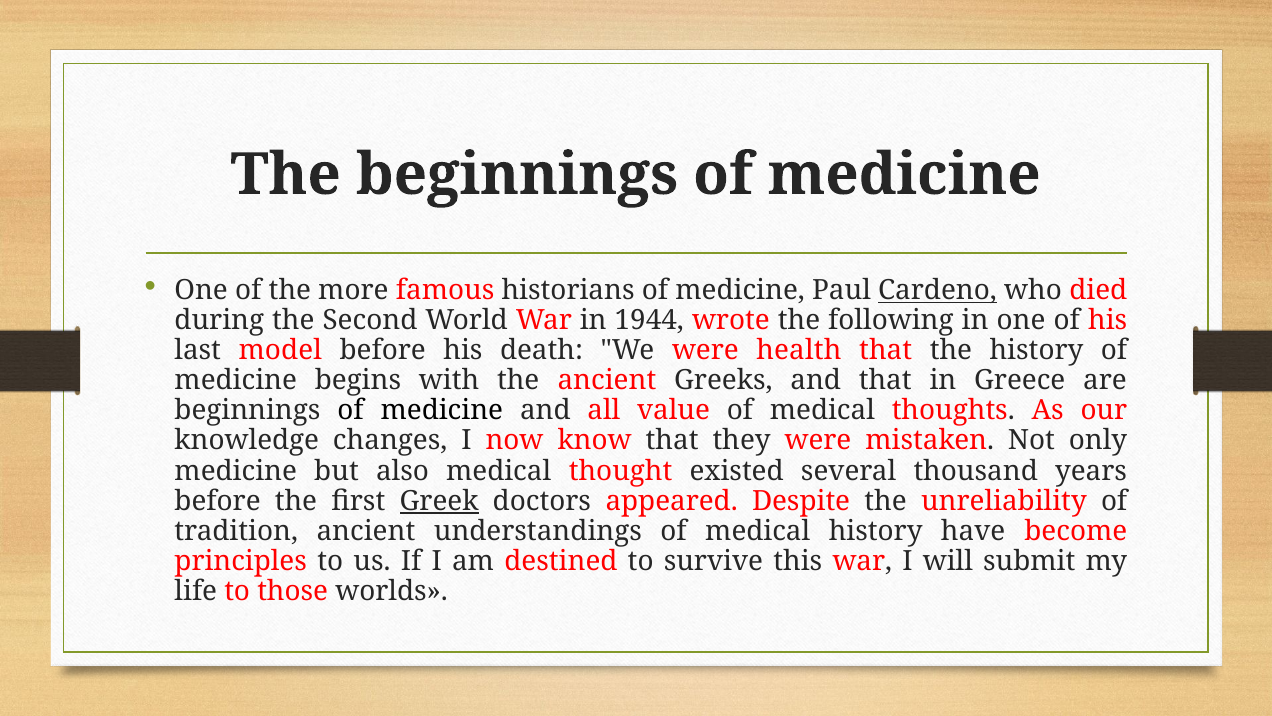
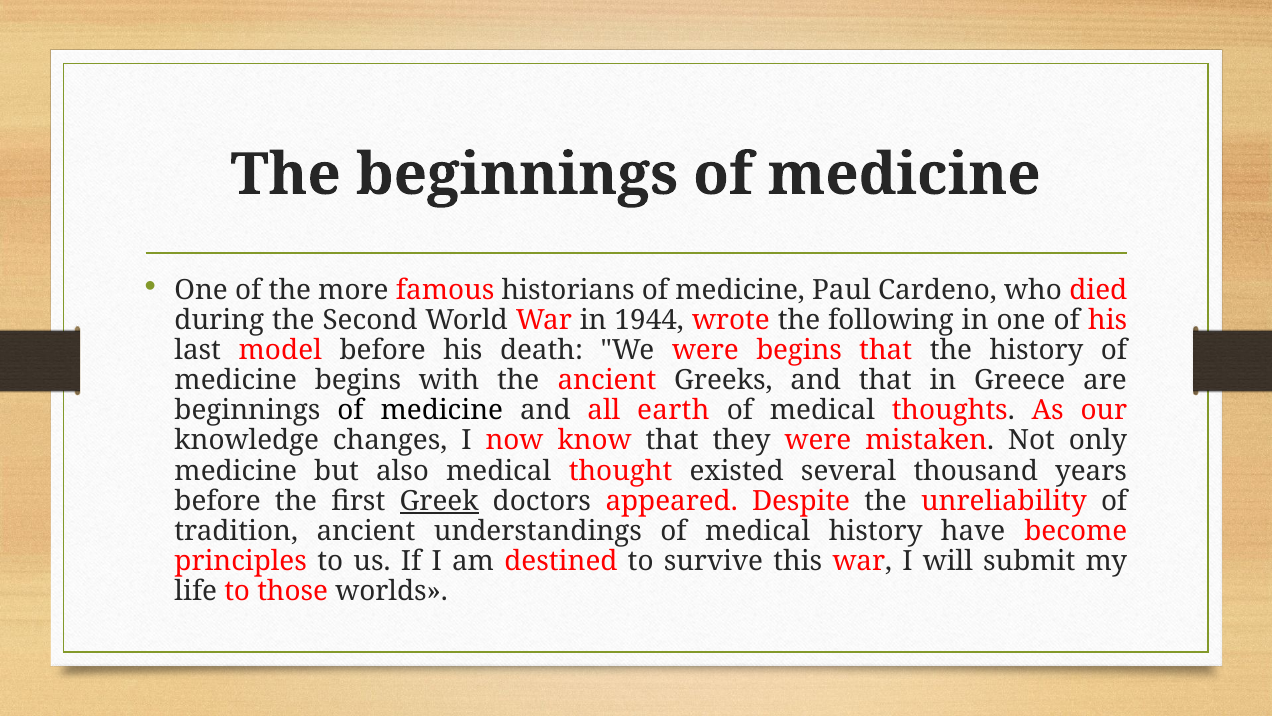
Cardeno underline: present -> none (938, 290)
were health: health -> begins (799, 350)
value: value -> earth (673, 410)
